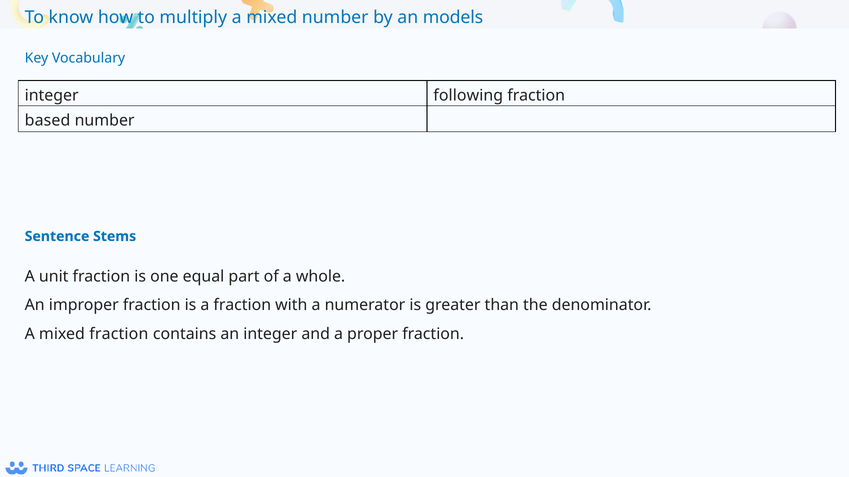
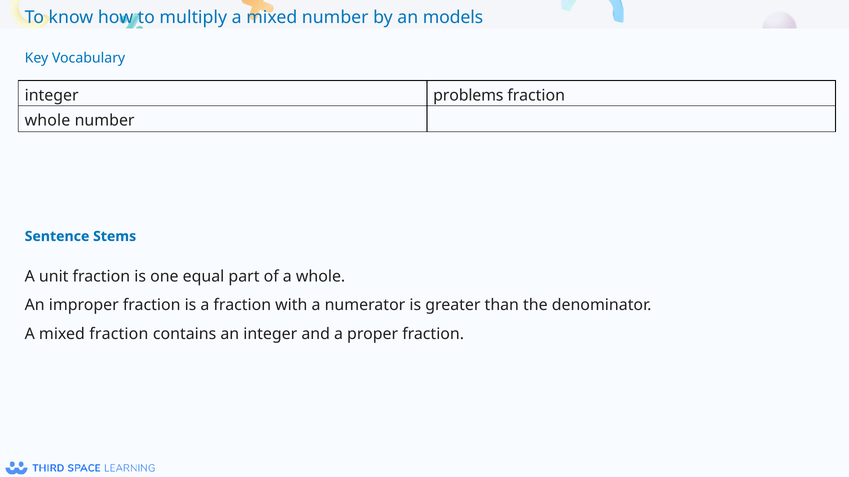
following: following -> problems (468, 95)
based: based -> whole (48, 121)
